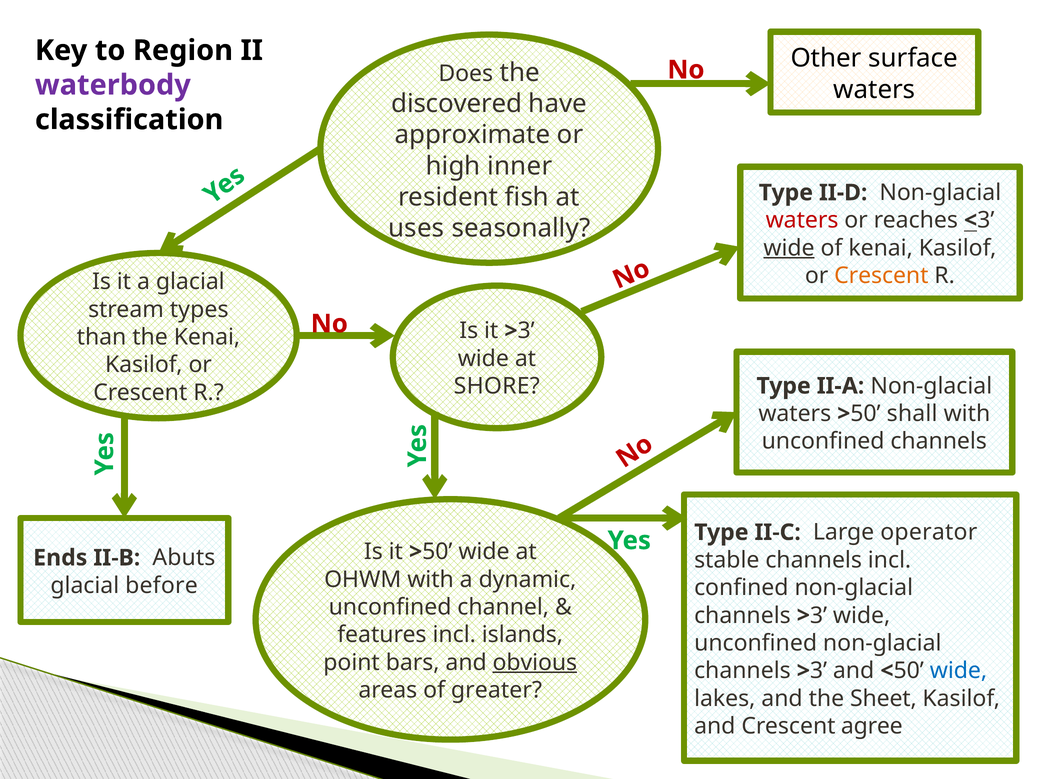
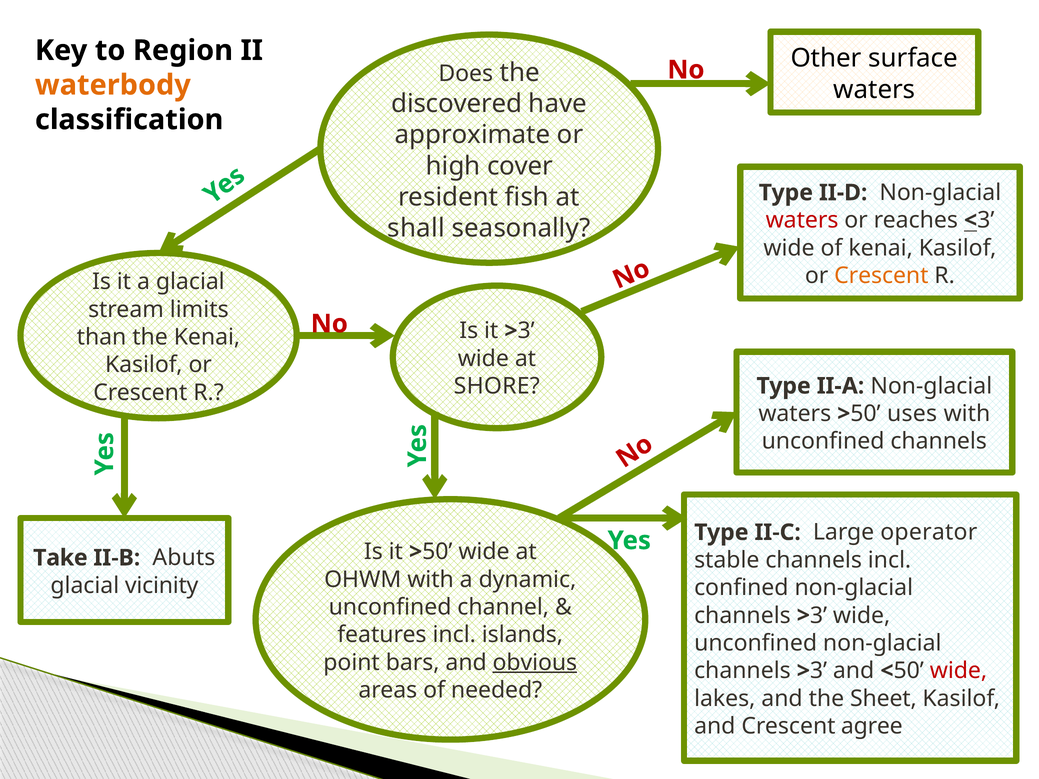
waterbody colour: purple -> orange (113, 85)
inner: inner -> cover (520, 166)
uses: uses -> shall (416, 228)
wide underline: present -> none (789, 248)
types: types -> limits (199, 310)
shall: shall -> uses (912, 414)
Ends: Ends -> Take (60, 558)
before: before -> vicinity (162, 586)
wide colour: blue -> red (958, 671)
greater: greater -> needed (497, 690)
